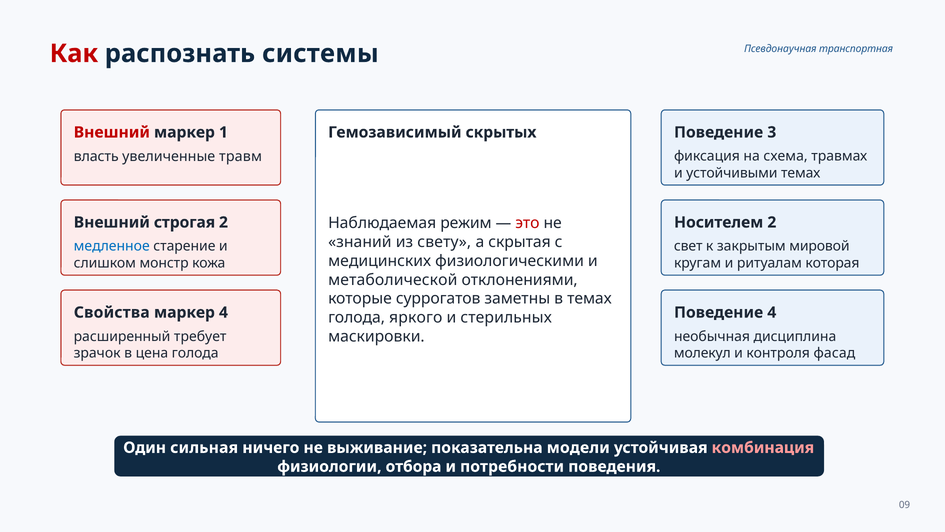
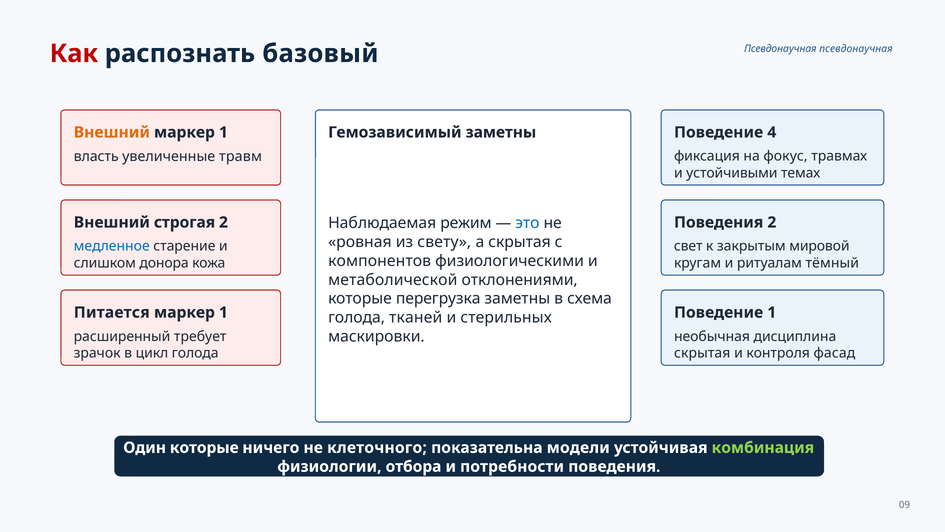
системы: системы -> базовый (320, 54)
Псевдонаучная транспортная: транспортная -> псевдонаучная (856, 49)
Внешний colour: red -> orange (112, 132)
Гемозависимый скрытых: скрытых -> заметны (501, 132)
3: 3 -> 4 (772, 132)
схема: схема -> фокус (786, 156)
это colour: red -> blue (527, 223)
Носителем: Носителем -> Поведения (719, 222)
знаний: знаний -> ровная (360, 242)
медицинских: медицинских -> компонентов (380, 261)
монстр: монстр -> донора (164, 263)
которая: которая -> тёмный (832, 263)
суррогатов: суррогатов -> перегрузка (438, 299)
в темах: темах -> схема (589, 299)
Свойства: Свойства -> Питается (112, 312)
4: 4 -> 1 (223, 312)
Поведение 4: 4 -> 1 (772, 312)
яркого: яркого -> тканей (416, 317)
цена: цена -> цикл (152, 353)
молекул: молекул -> скрытая (702, 353)
Один сильная: сильная -> которые (204, 447)
выживание: выживание -> клеточного (377, 447)
комбинация colour: pink -> light green (763, 447)
